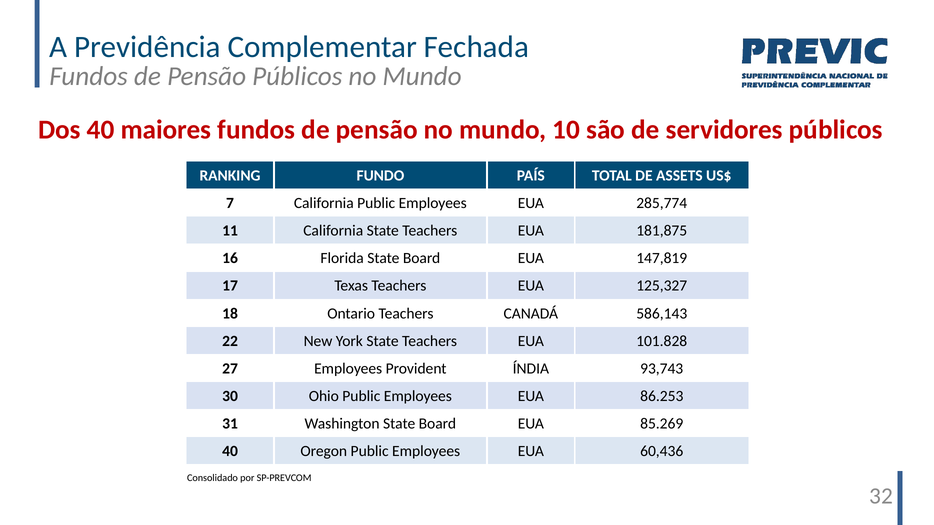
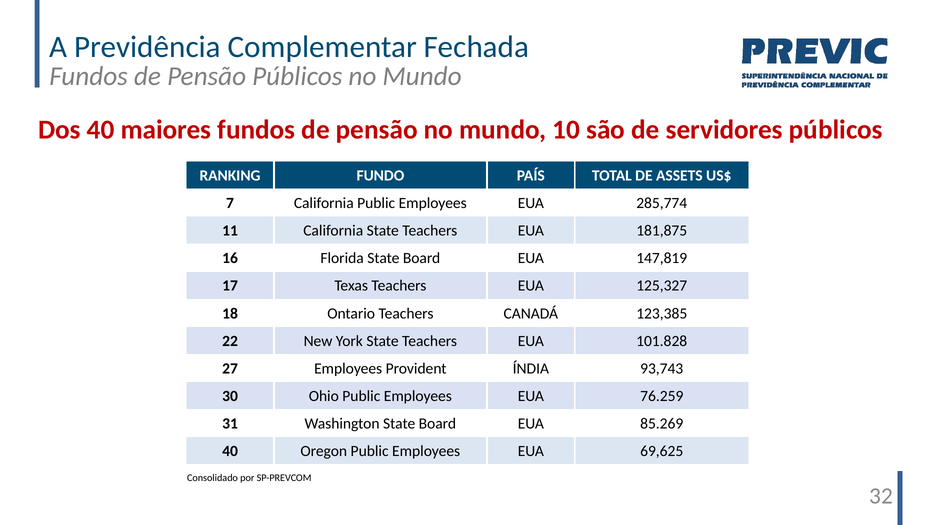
586,143: 586,143 -> 123,385 (662, 314)
86.253: 86.253 -> 76.259 (662, 396)
60,436: 60,436 -> 69,625 (662, 452)
